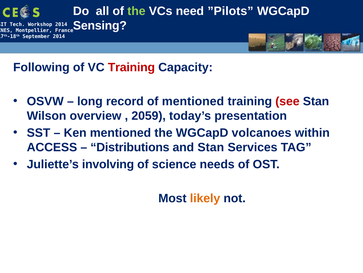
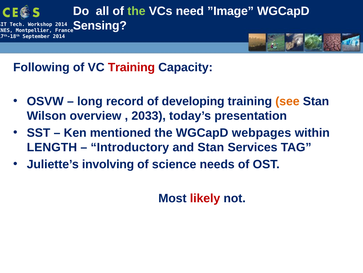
”Pilots: ”Pilots -> ”Image (231, 11)
of mentioned: mentioned -> developing (193, 101)
see colour: red -> orange (287, 101)
2059: 2059 -> 2033 (149, 116)
volcanoes: volcanoes -> webpages (262, 132)
ACCESS: ACCESS -> LENGTH (52, 147)
Distributions: Distributions -> Introductory (130, 147)
likely colour: orange -> red (205, 198)
